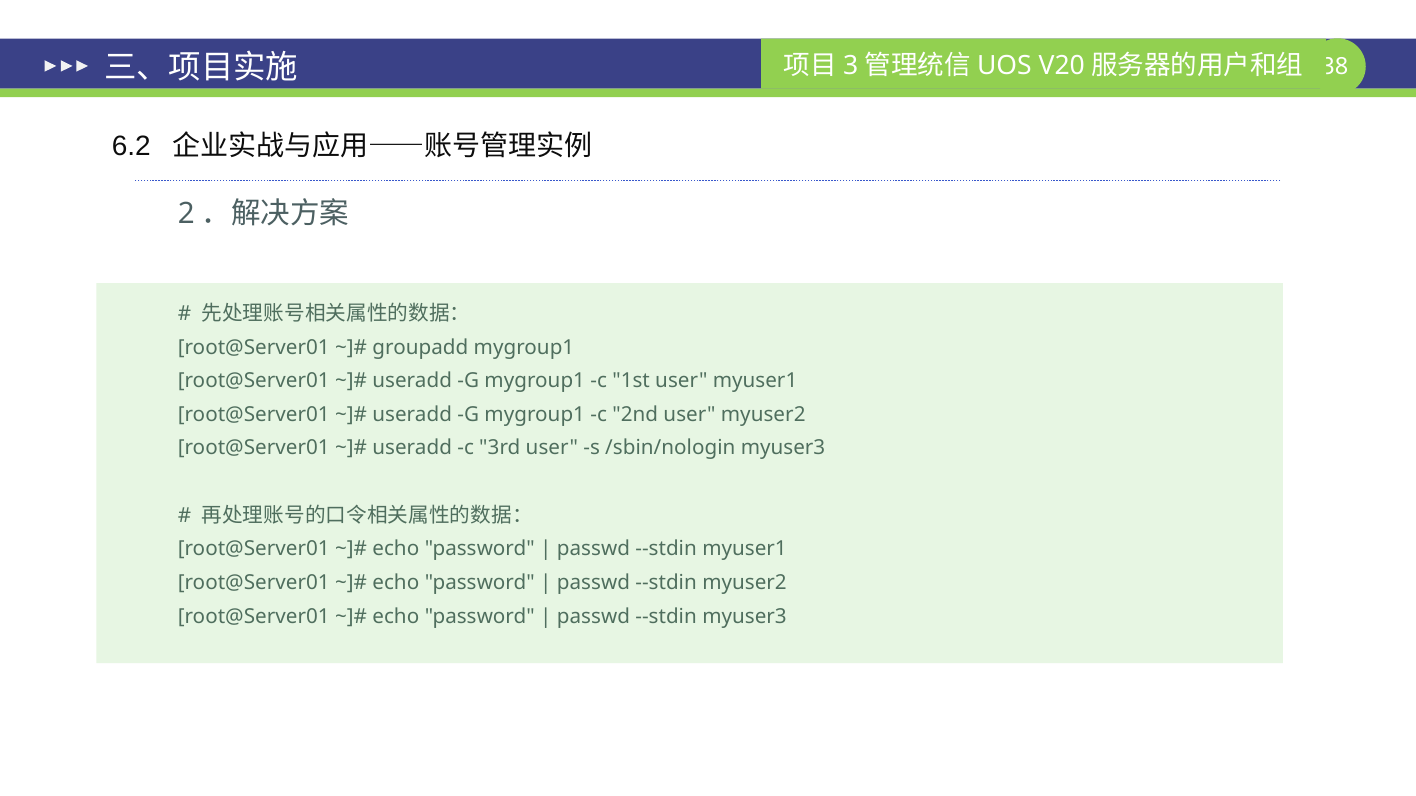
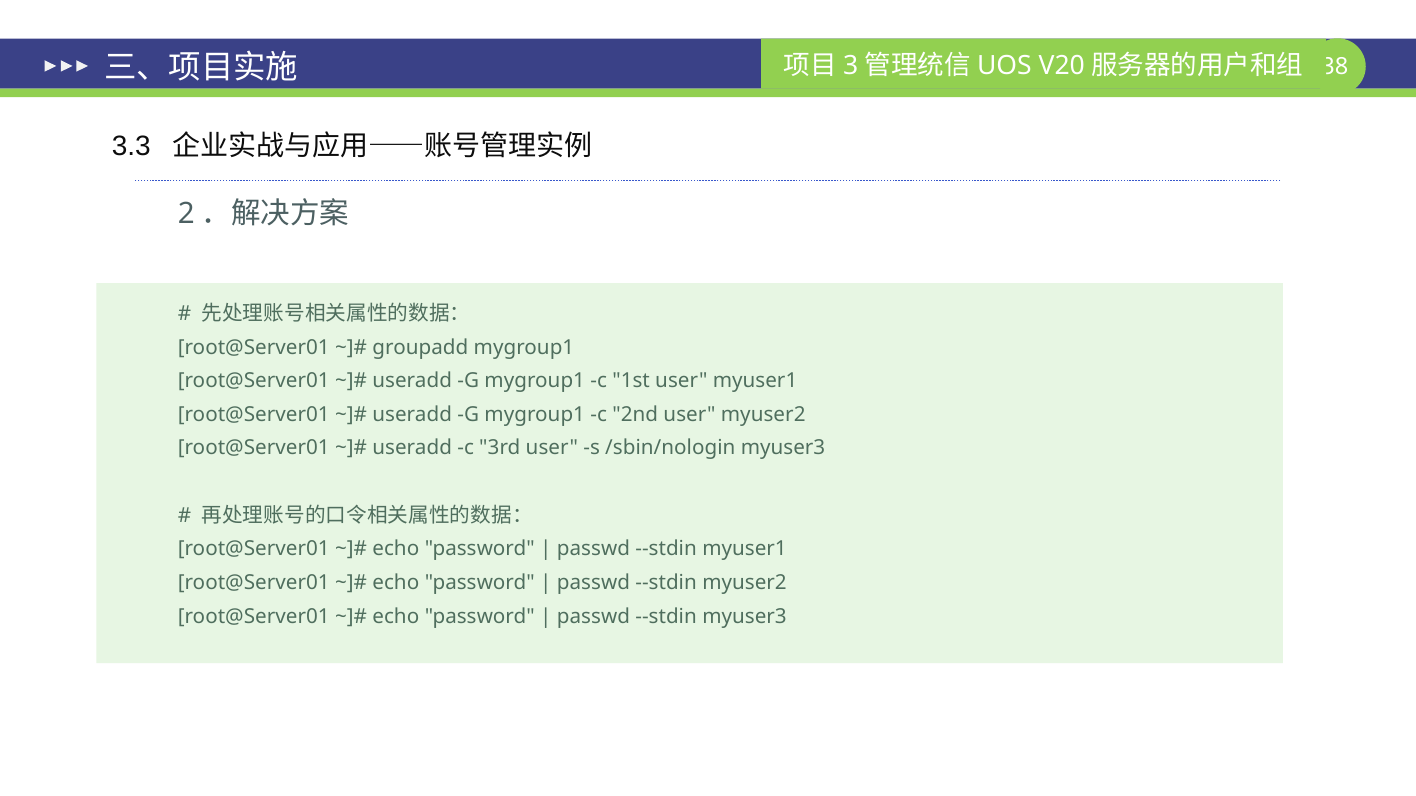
6.2: 6.2 -> 3.3 (131, 147)
